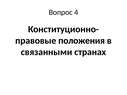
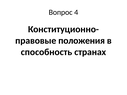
связанными: связанными -> способность (47, 52)
